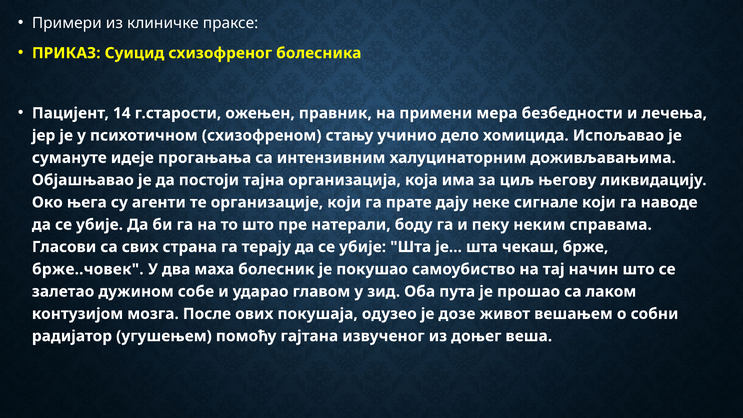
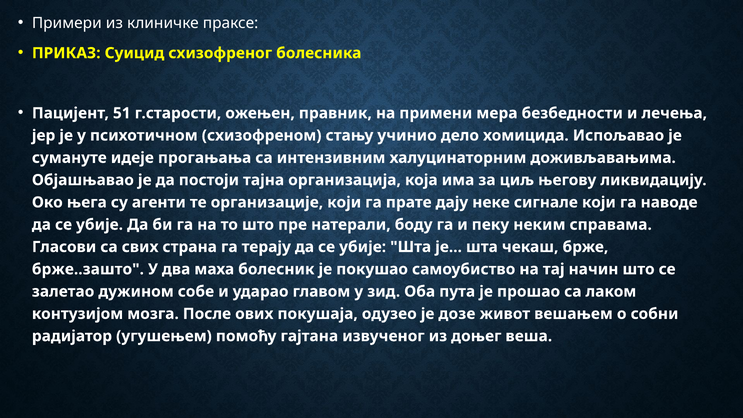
14: 14 -> 51 (122, 113)
брже..човек: брже..човек -> брже..зашто (88, 269)
